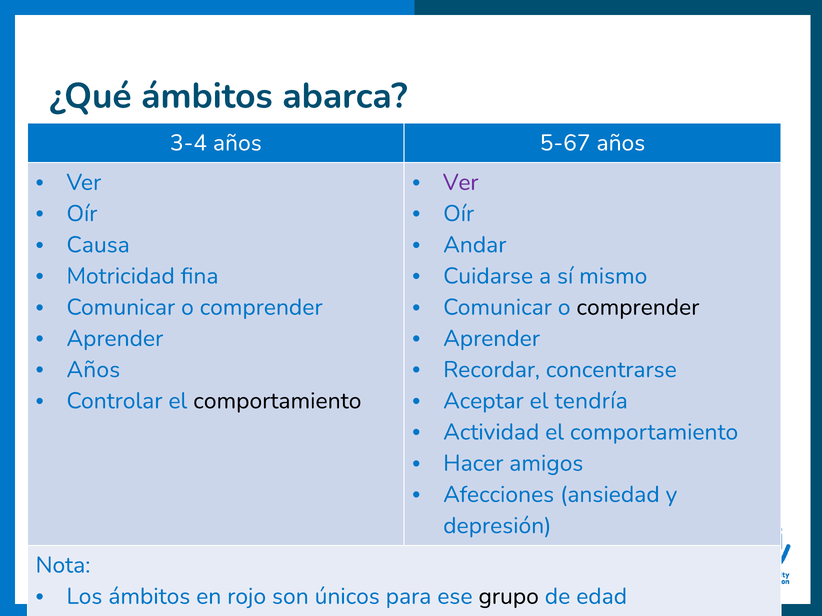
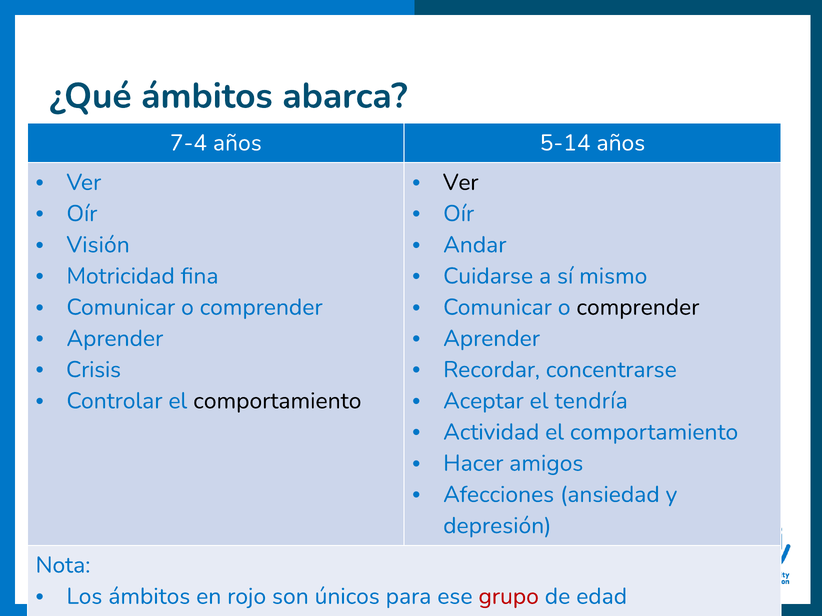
3-4: 3-4 -> 7-4 (188, 143)
5-67: 5-67 -> 5-14 (565, 143)
Ver colour: purple -> black (461, 182)
Causa: Causa -> Visión (98, 245)
Años: Años -> Crisis (94, 370)
grupo colour: black -> red (509, 597)
